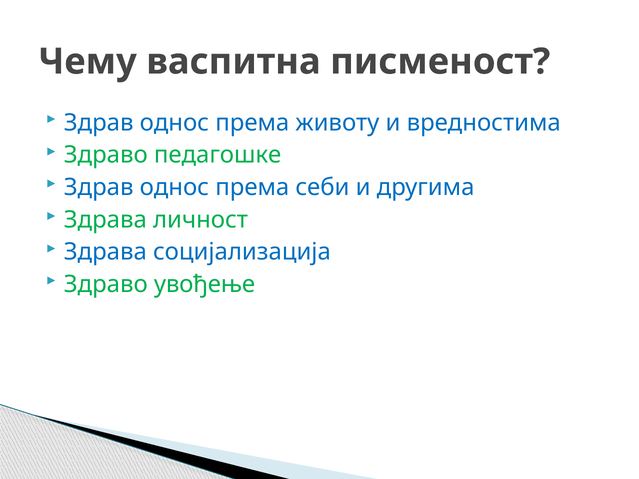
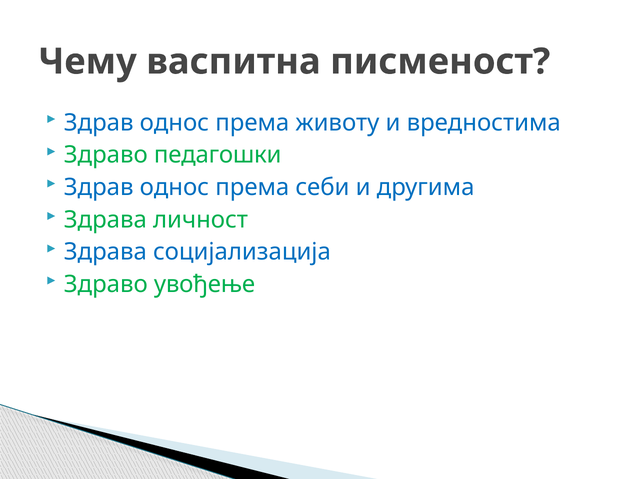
педагошке: педагошке -> педагошки (218, 155)
